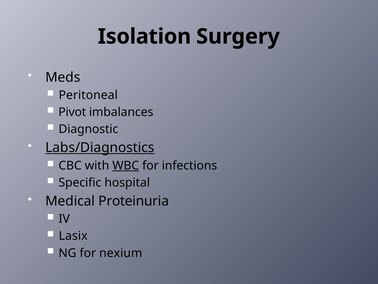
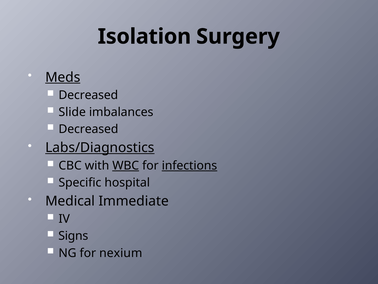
Meds underline: none -> present (63, 77)
Peritoneal: Peritoneal -> Decreased (88, 95)
Pivot: Pivot -> Slide (72, 112)
Diagnostic: Diagnostic -> Decreased (88, 129)
infections underline: none -> present (189, 165)
Proteinuria: Proteinuria -> Immediate (134, 201)
Lasix: Lasix -> Signs (73, 236)
